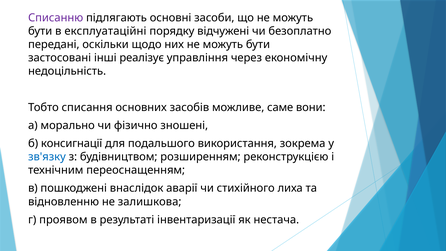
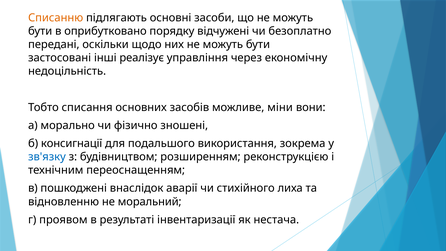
Списанню colour: purple -> orange (56, 18)
експлуатаційні: експлуатаційні -> оприбутковано (105, 31)
саме: саме -> міни (280, 107)
залишкова: залишкова -> моральний (150, 202)
